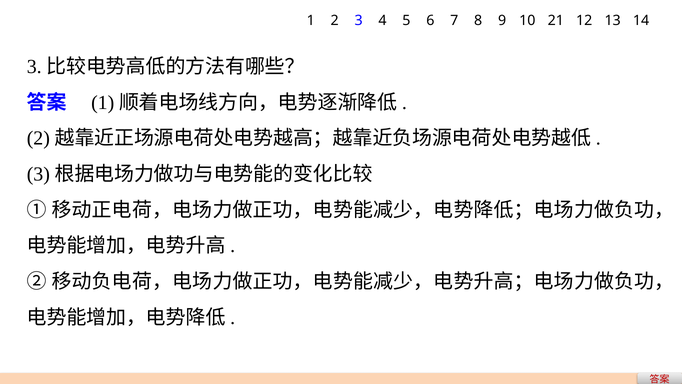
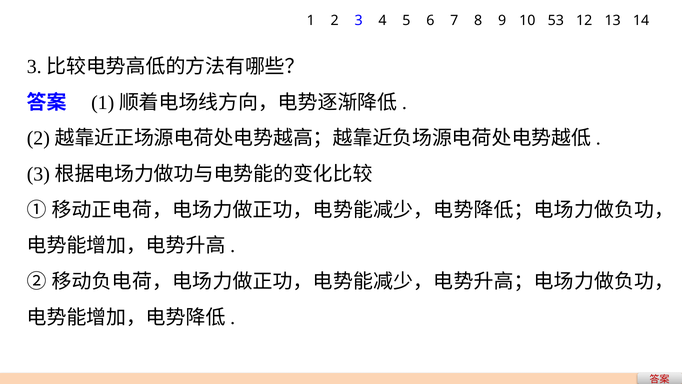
21: 21 -> 53 (556, 20)
